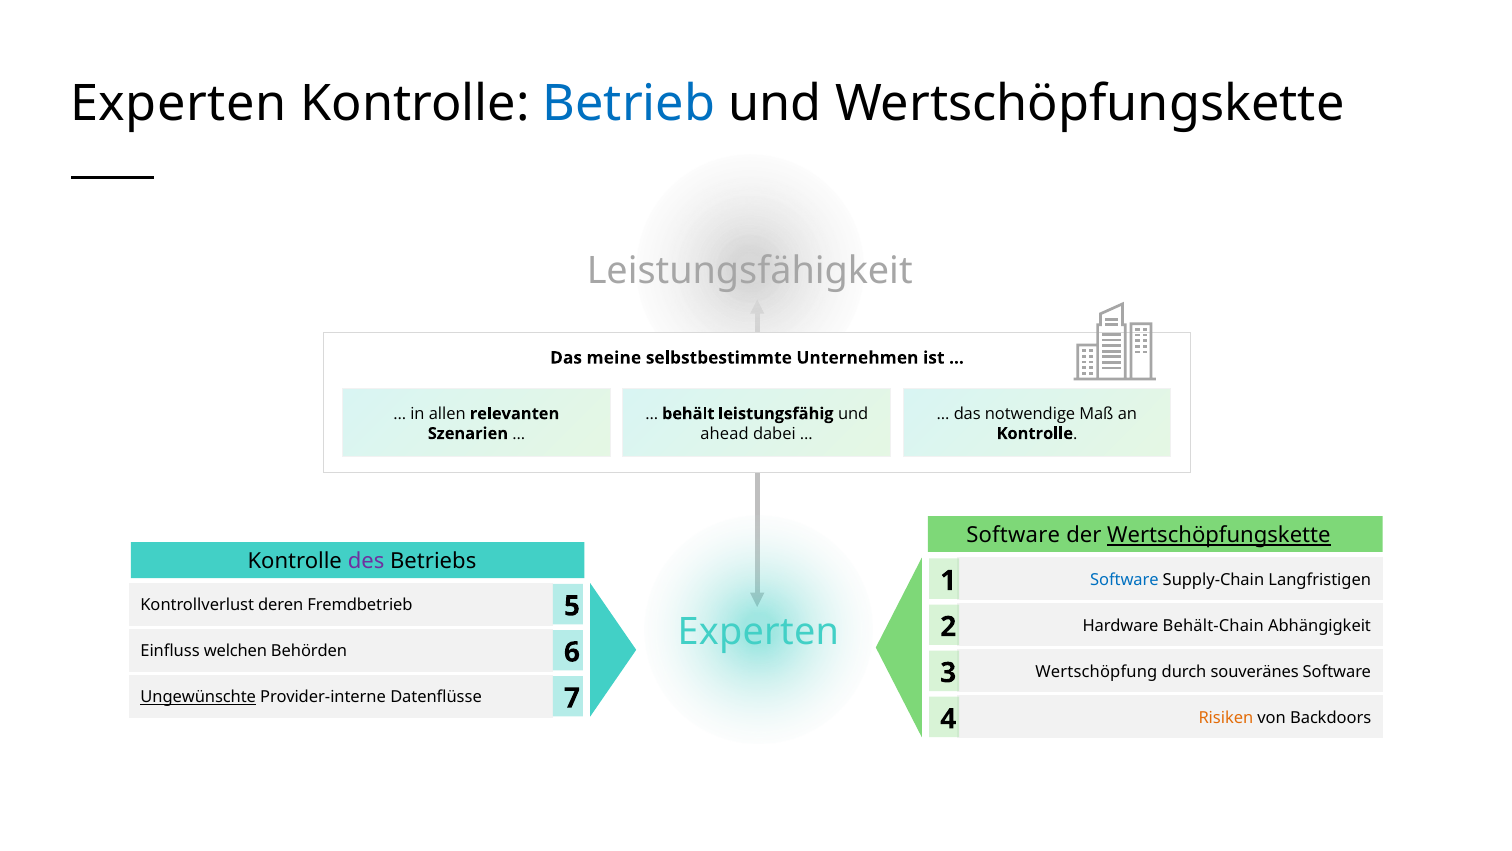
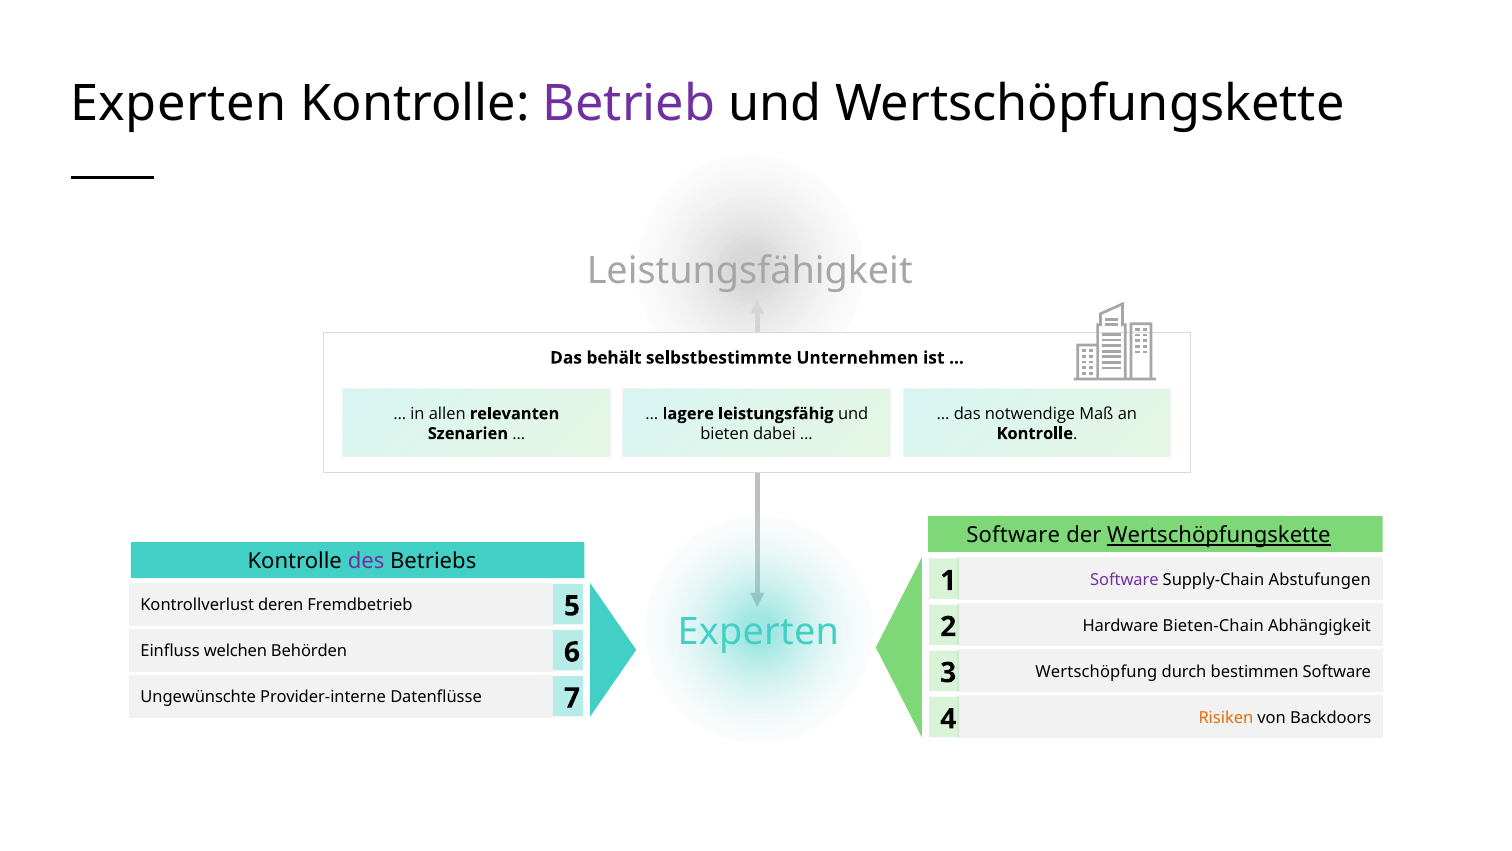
Betrieb colour: blue -> purple (629, 104)
meine: meine -> behält (614, 358)
behält: behält -> lagere (688, 413)
ahead: ahead -> bieten (725, 433)
Software colour: blue -> purple (1124, 580)
Langfristigen: Langfristigen -> Abstufungen (1320, 580)
Behält-Chain: Behält-Chain -> Bieten-Chain (1213, 626)
souveränes: souveränes -> bestimmen (1255, 672)
Ungewünschte underline: present -> none (198, 697)
